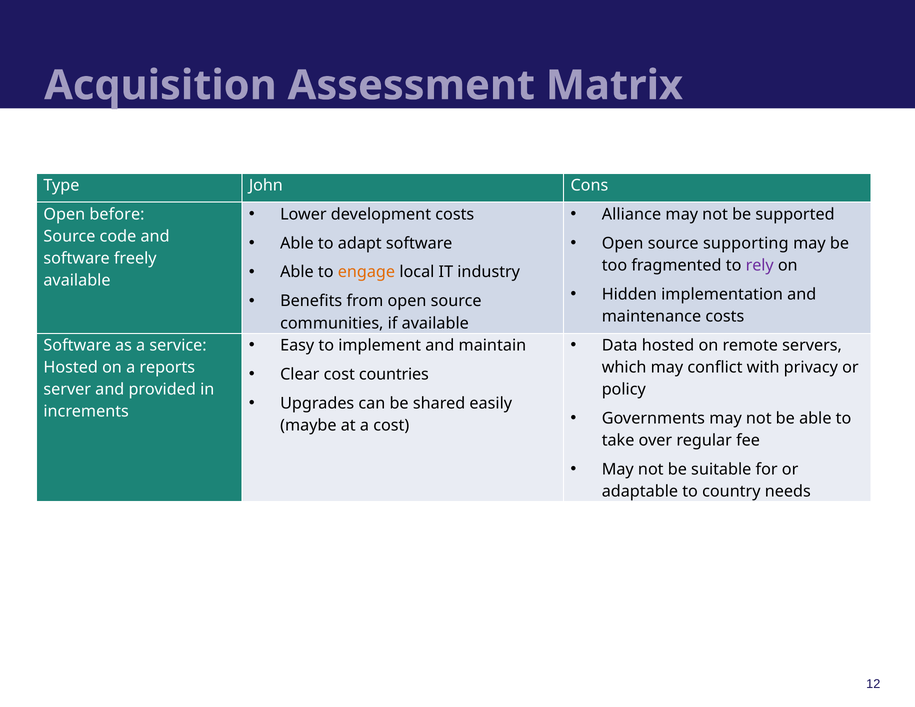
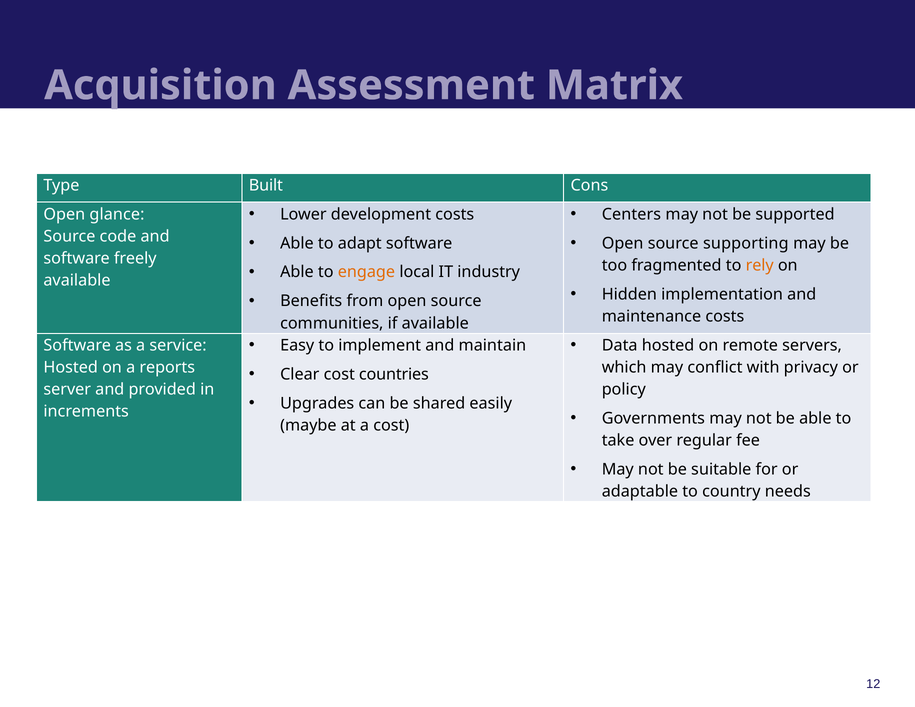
John: John -> Built (266, 186)
Alliance: Alliance -> Centers (631, 214)
before: before -> glance (117, 214)
rely colour: purple -> orange (760, 265)
